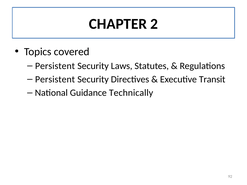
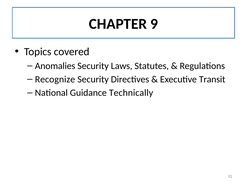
2: 2 -> 9 (154, 24)
Persistent: Persistent -> Anomalies (55, 66)
Persistent: Persistent -> Recognize (55, 79)
